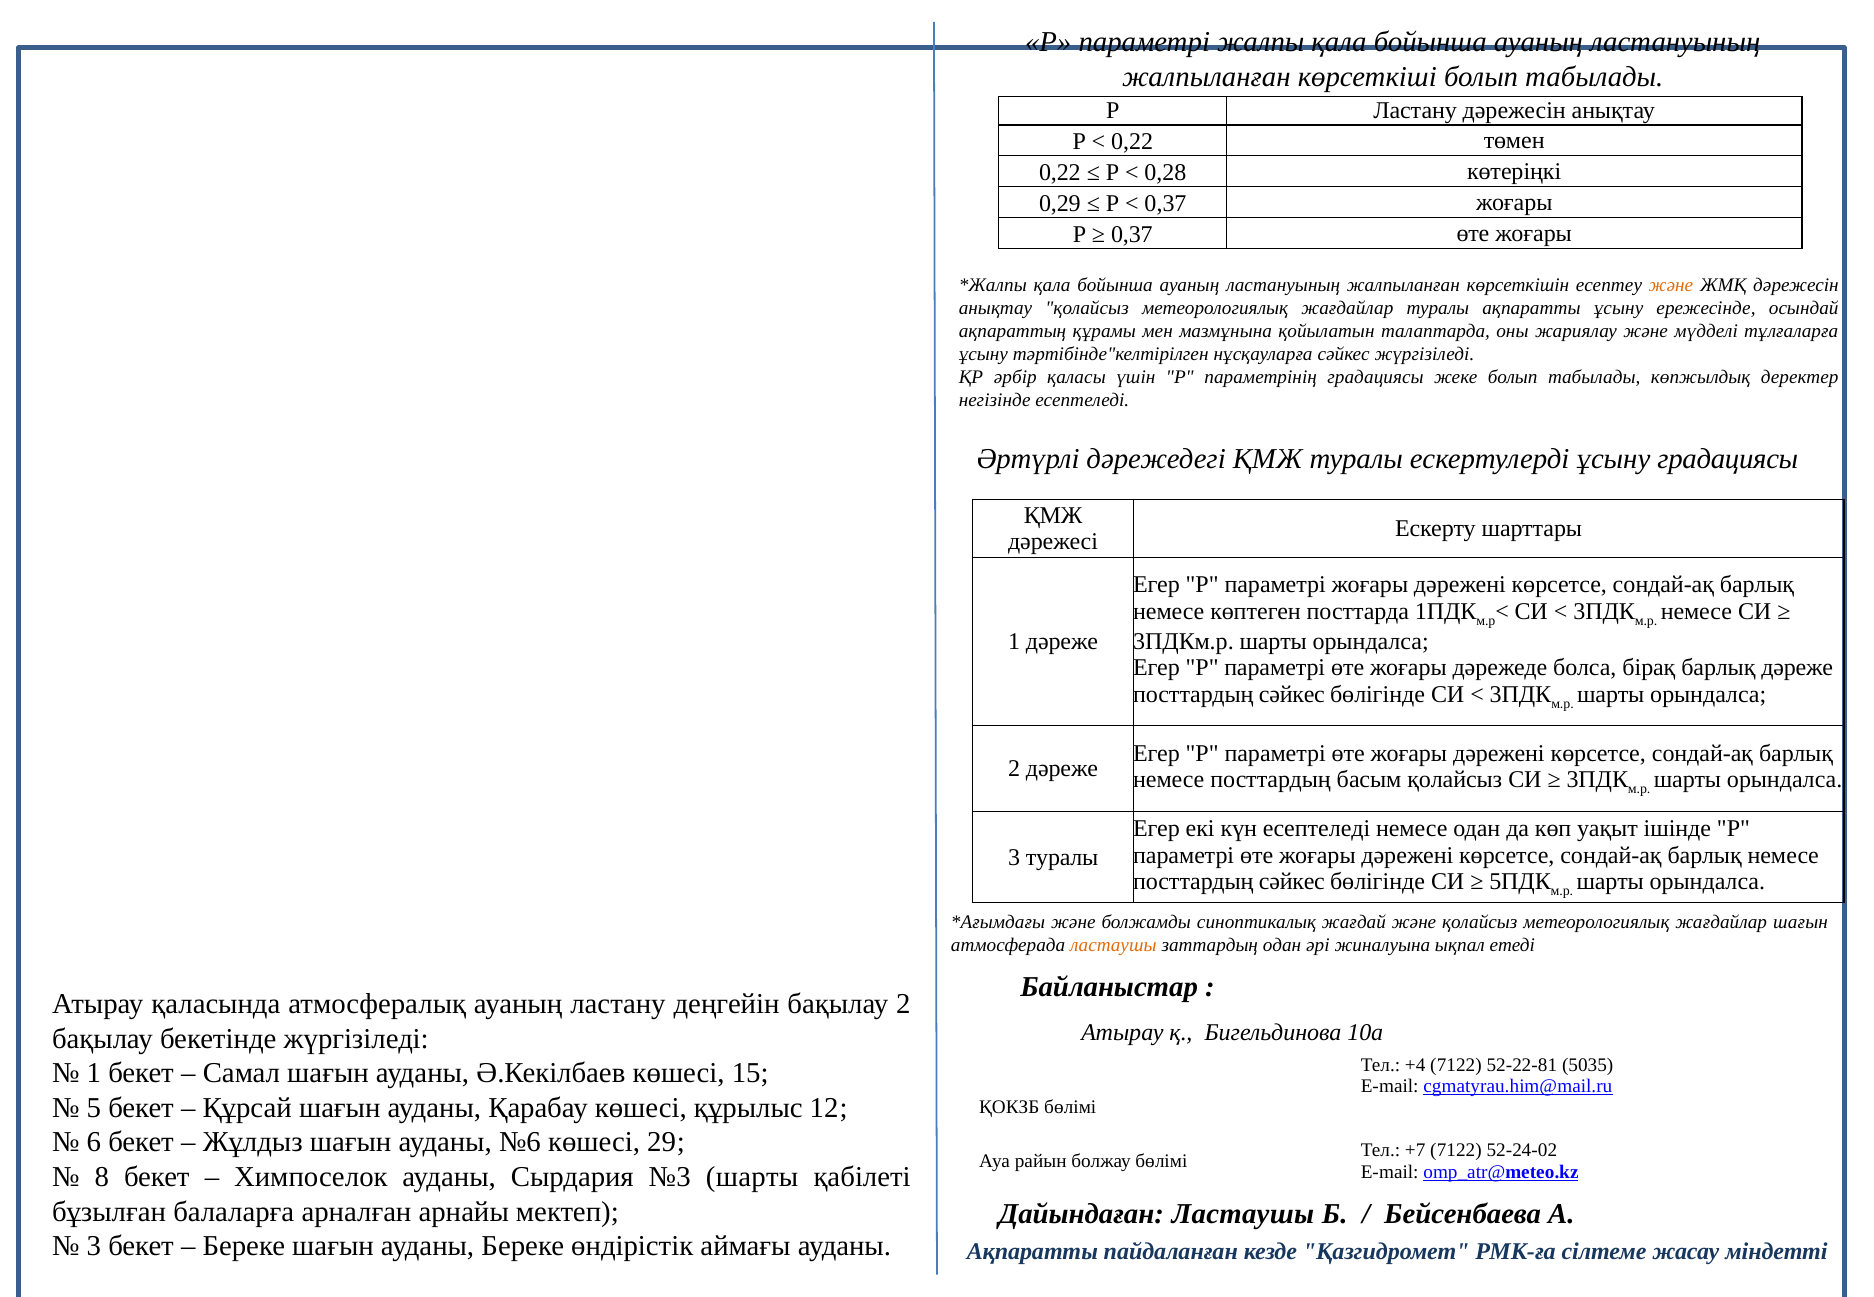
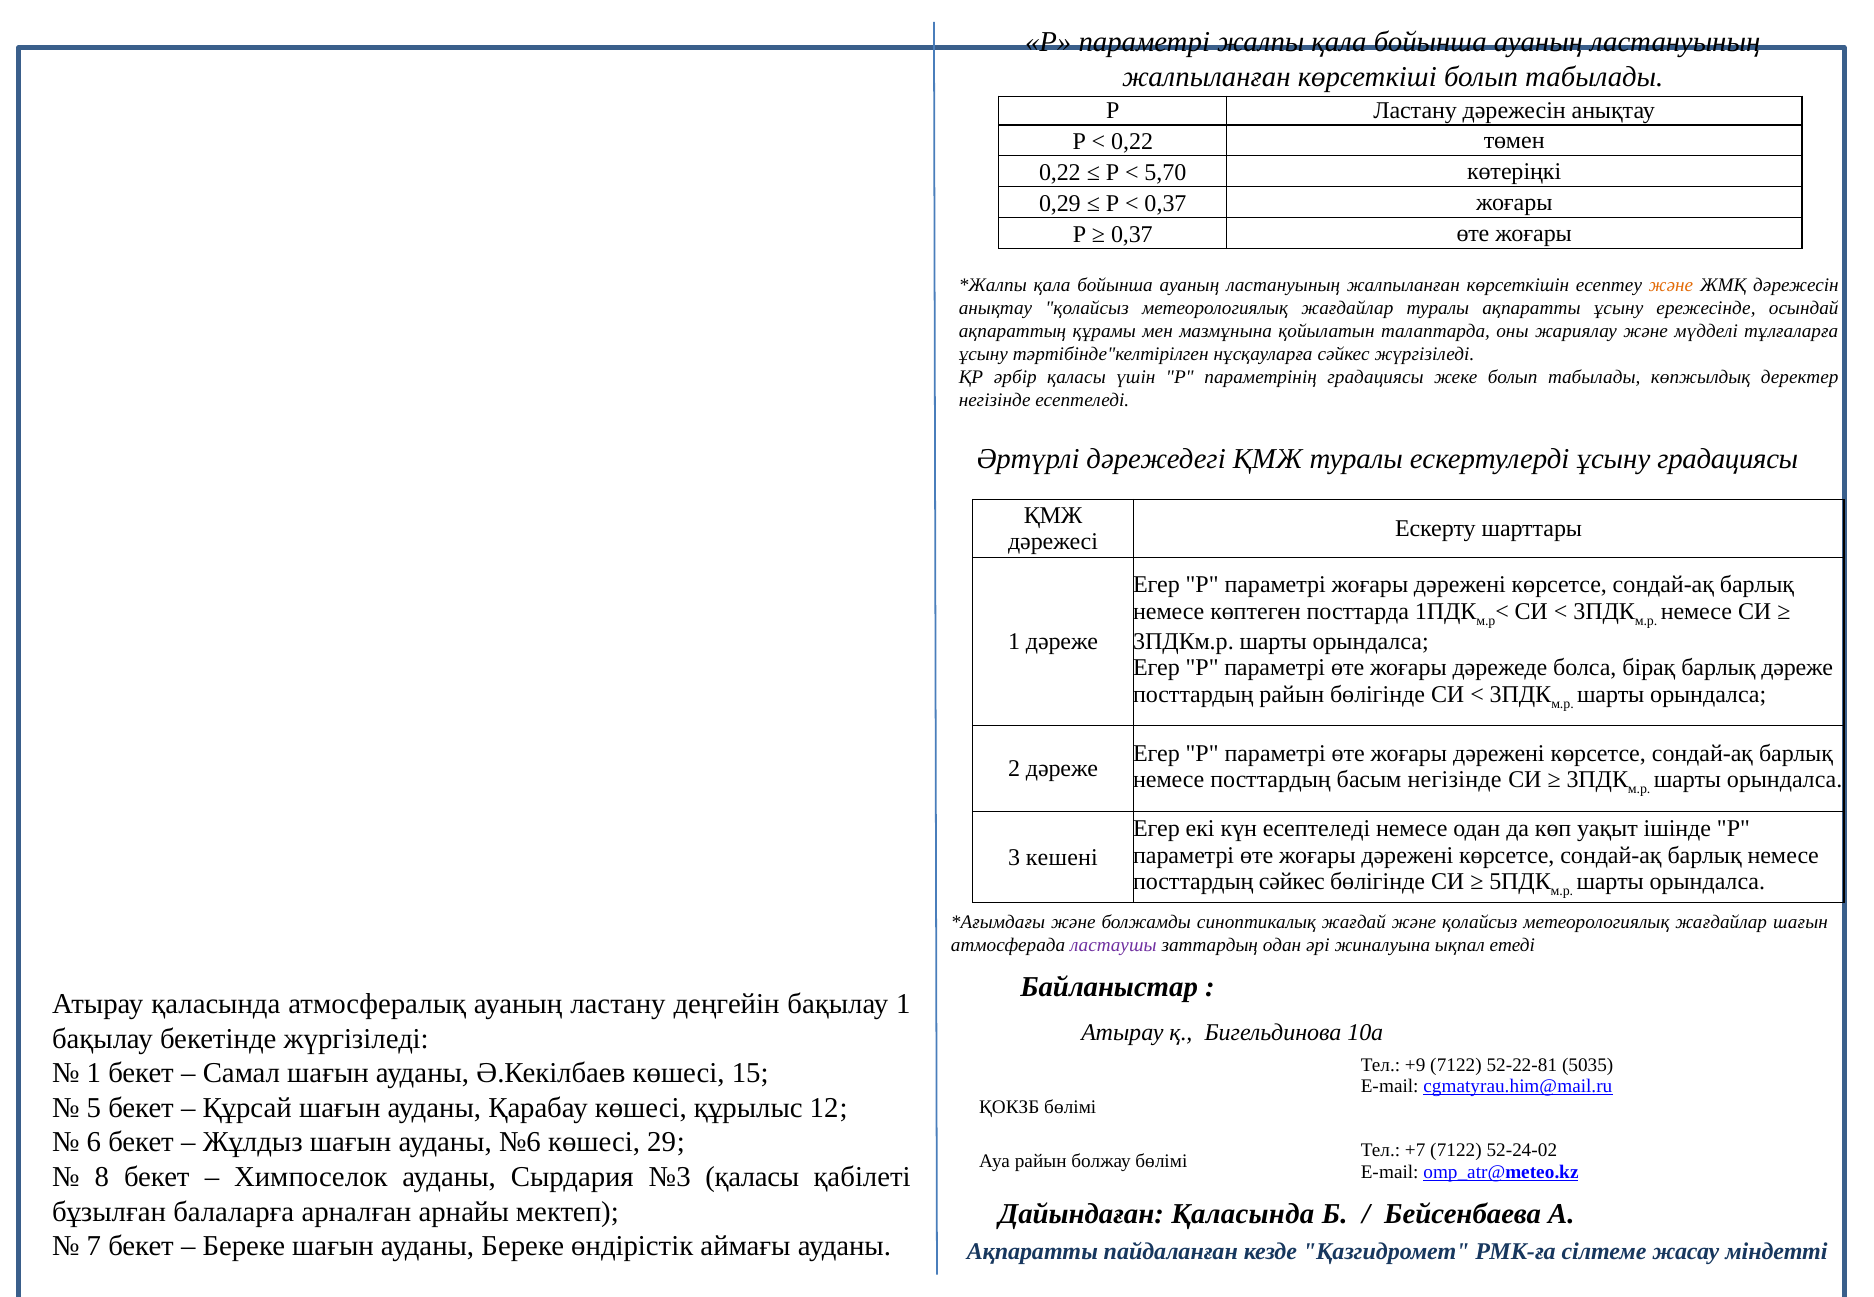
0,28: 0,28 -> 5,70 (1165, 172)
сәйкес: сәйкес -> райын (1292, 695)
басым қолайсыз: қолайсыз -> негізінде (1455, 780)
3 туралы: туралы -> кешені (1062, 857)
ластаушы colour: orange -> purple (1113, 945)
бақылау 2: 2 -> 1 (903, 1004)
+4: +4 -> +9 (1415, 1065)
№3 шарты: шарты -> қаласы (752, 1177)
Дайындаған Ластаушы: Ластаушы -> Қаласында (1243, 1215)
3: 3 -> 7 (94, 1247)
